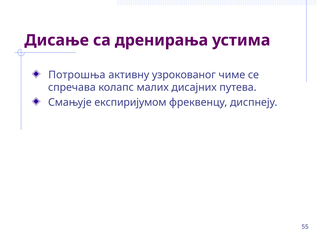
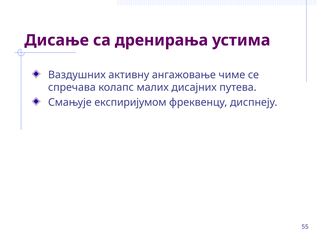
Потрошња: Потрошња -> Ваздушних (77, 75)
узрокованог: узрокованог -> ангажовање (184, 75)
